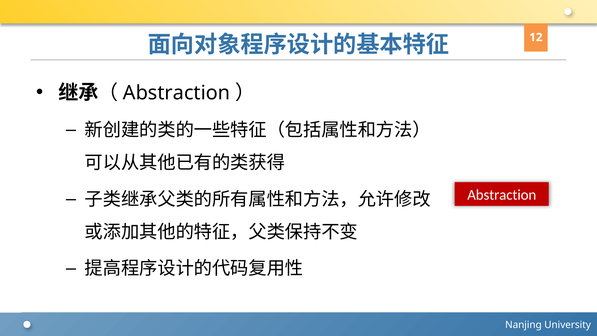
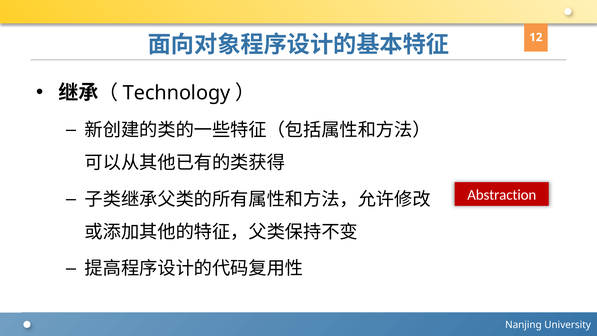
Abstraction: Abstraction -> Technology (177, 93)
